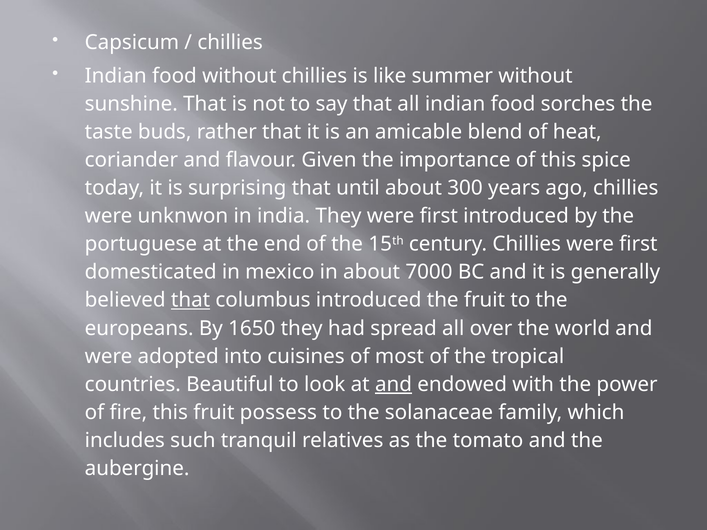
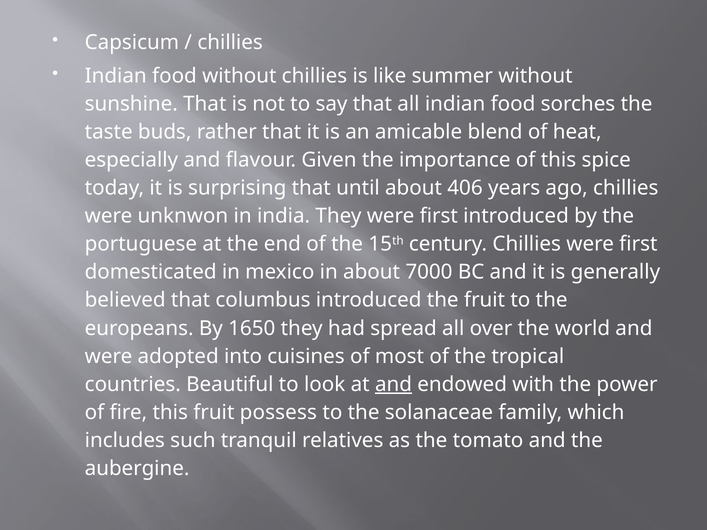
coriander: coriander -> especially (131, 160)
300: 300 -> 406 (465, 188)
that underline: present -> none (191, 300)
